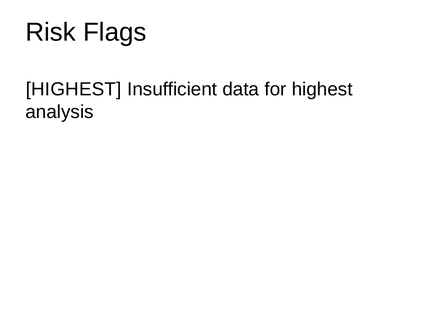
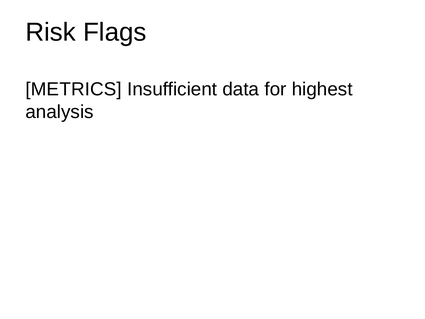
HIGHEST: HIGHEST -> METRICS (74, 89)
